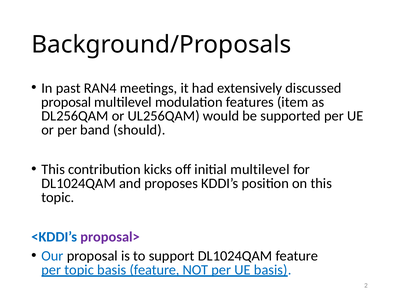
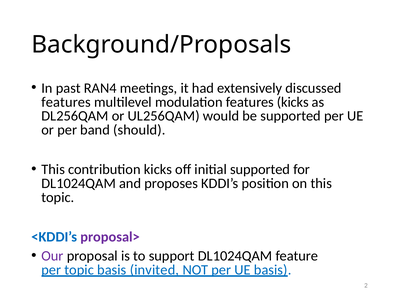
proposal: proposal -> features (66, 102)
features item: item -> kicks (293, 102)
initial multilevel: multilevel -> supported (260, 170)
Our colour: blue -> purple (52, 256)
basis feature: feature -> invited (154, 270)
